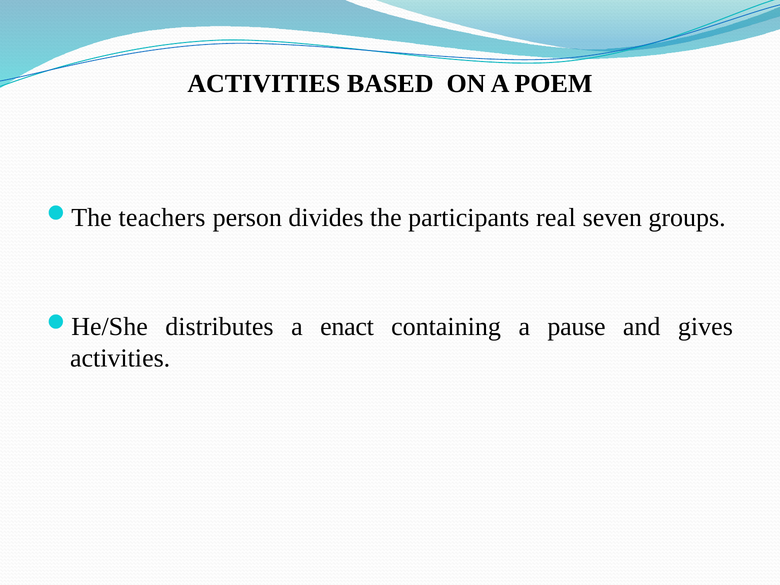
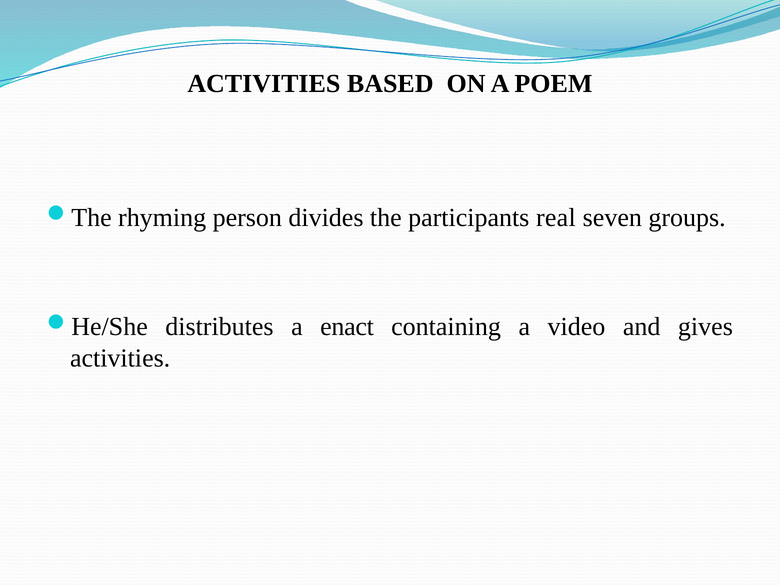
teachers: teachers -> rhyming (162, 218)
pause: pause -> video (576, 327)
